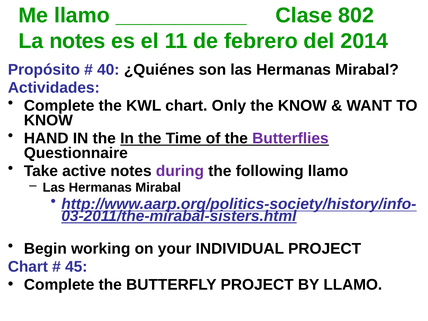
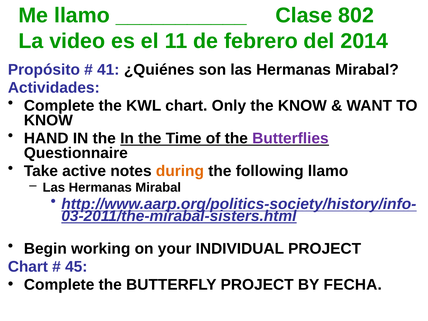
La notes: notes -> video (77, 41)
40: 40 -> 41 (108, 70)
during colour: purple -> orange (180, 171)
BY LLAMO: LLAMO -> FECHA (353, 285)
